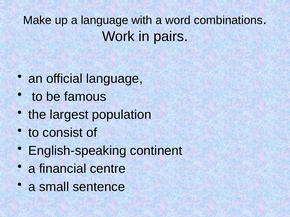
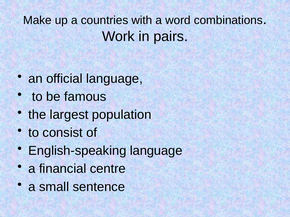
a language: language -> countries (105, 20)
English-speaking continent: continent -> language (156, 151)
